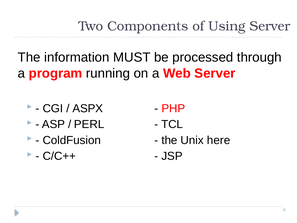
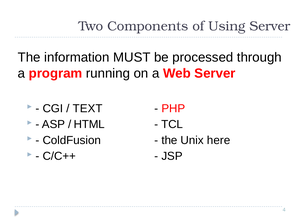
ASPX: ASPX -> TEXT (88, 108)
PERL: PERL -> HTML (89, 124)
